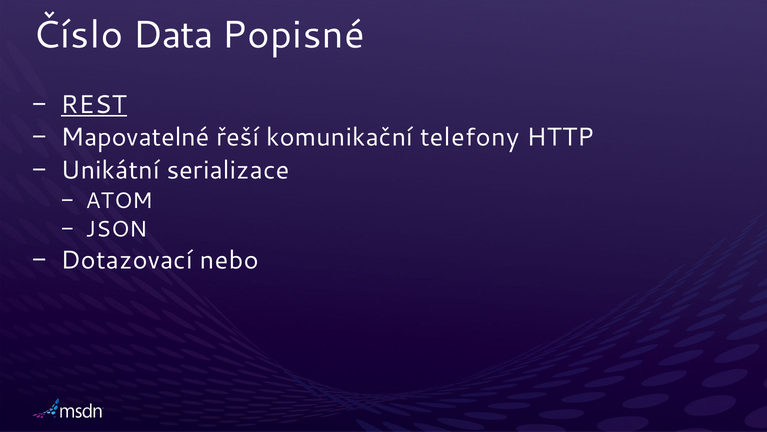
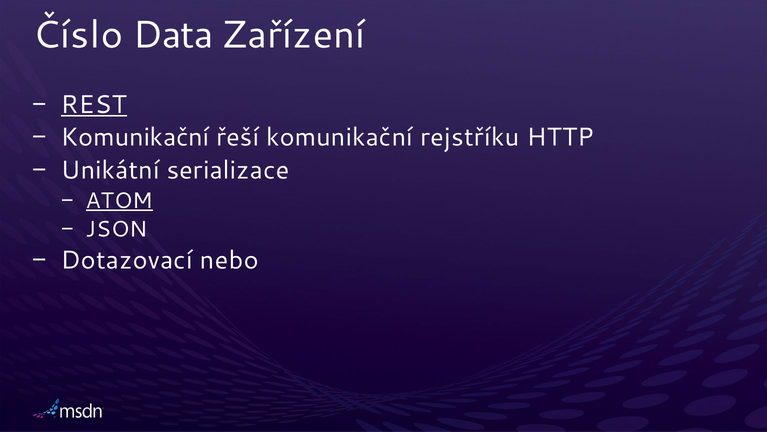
Popisné: Popisné -> Zařízení (293, 35)
Mapovatelné: Mapovatelné -> Komunikační (135, 137)
telefony: telefony -> rejstříku (470, 137)
ATOM underline: none -> present (119, 200)
